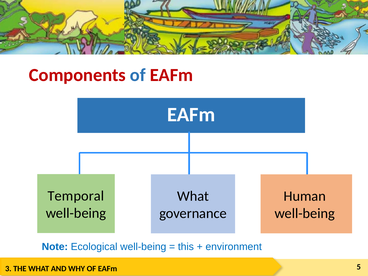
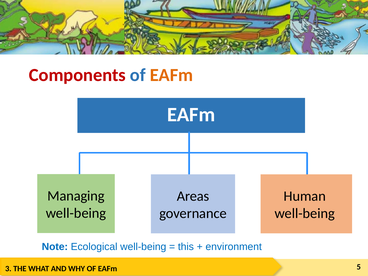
EAFm colour: red -> orange (171, 75)
Temporal: Temporal -> Managing (76, 196)
What: What -> Areas (193, 196)
